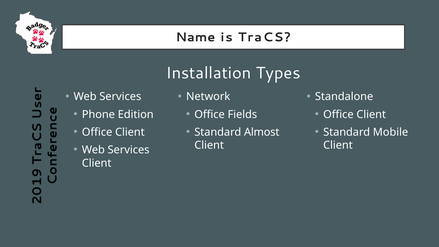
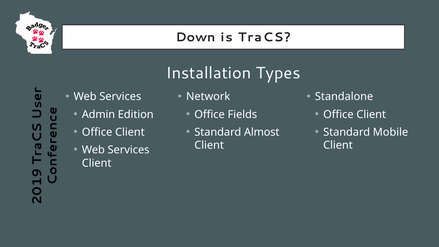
Name: Name -> Down (195, 37)
Phone: Phone -> Admin (98, 114)
